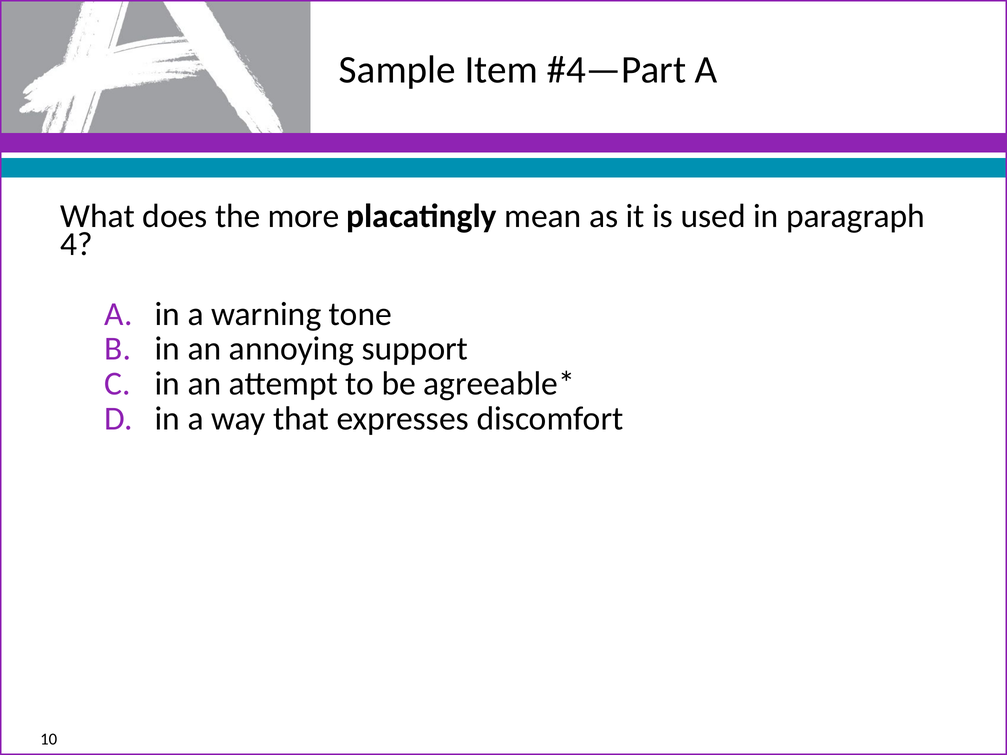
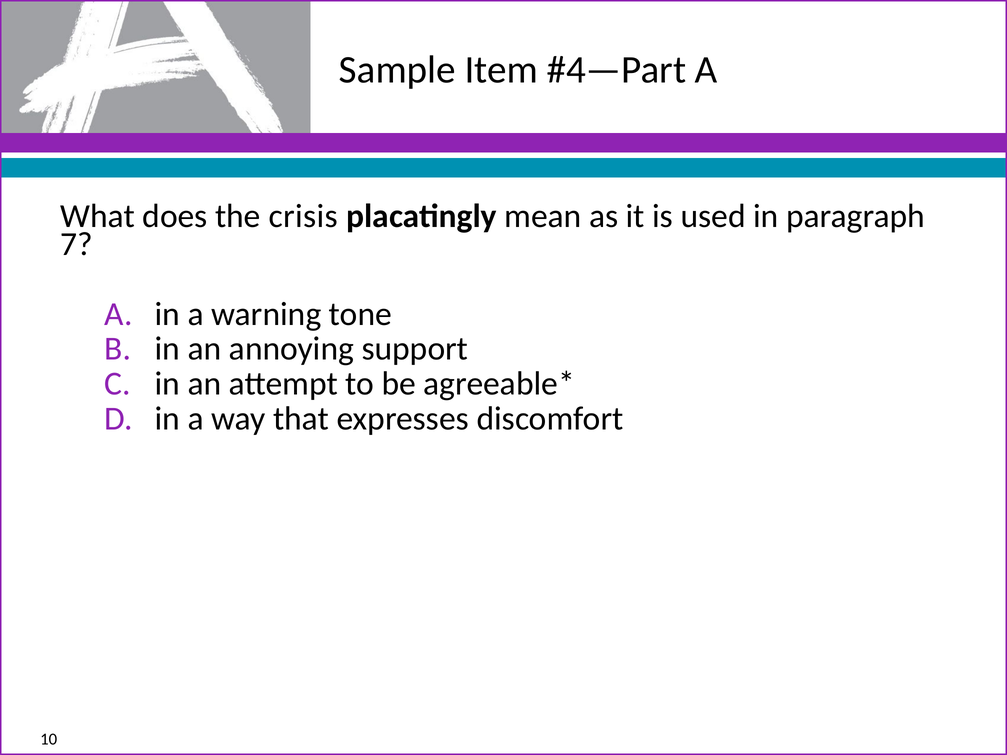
more: more -> crisis (303, 216)
4: 4 -> 7 (77, 244)
